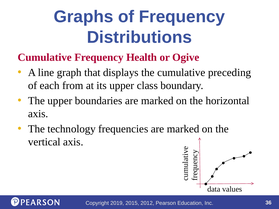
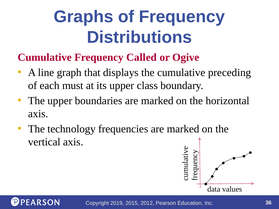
Health: Health -> Called (142, 57)
from: from -> must (73, 86)
